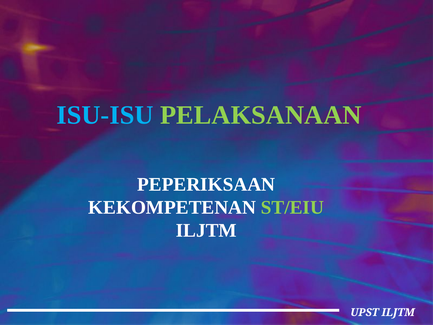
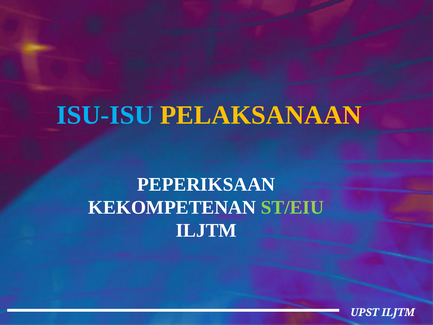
PELAKSANAAN colour: light green -> yellow (261, 115)
